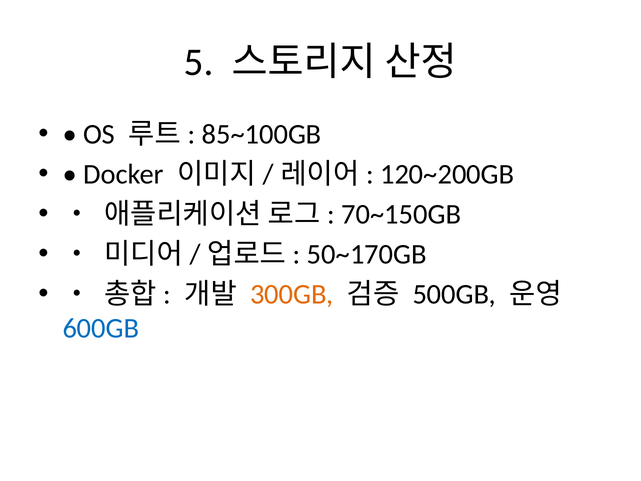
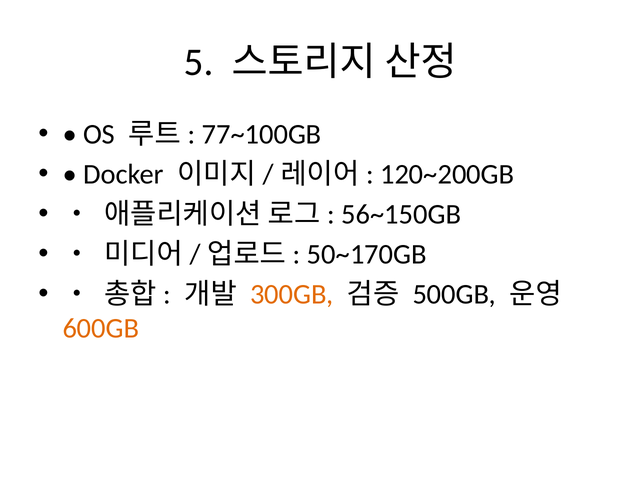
85~100GB: 85~100GB -> 77~100GB (262, 134)
70~150GB: 70~150GB -> 56~150GB (401, 214)
600GB colour: blue -> orange (101, 328)
